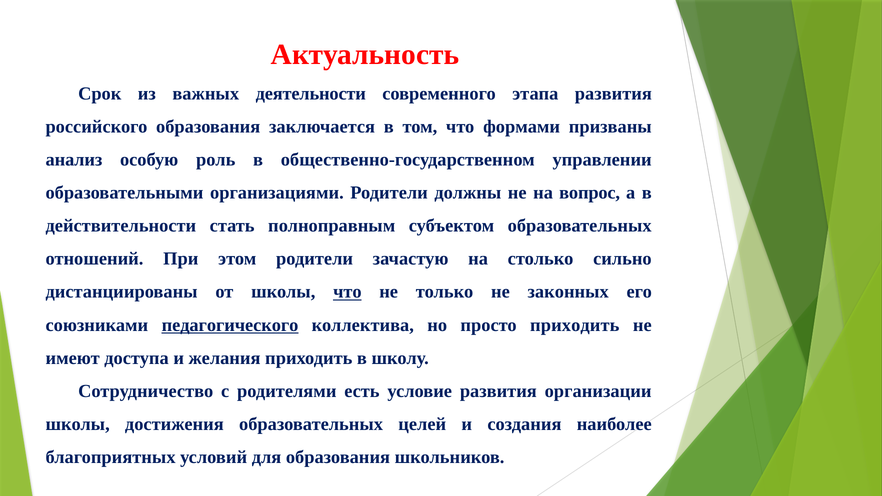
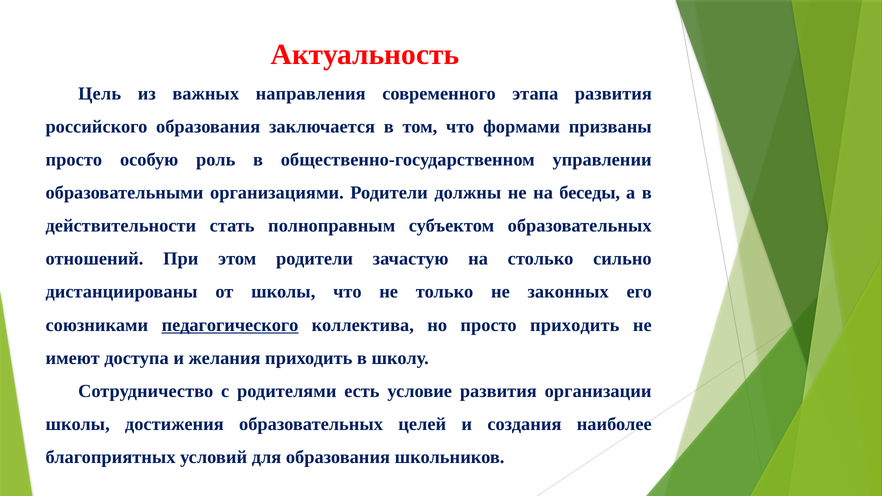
Срок: Срок -> Цель (100, 94)
деятельности: деятельности -> направления (311, 94)
анализ: анализ -> просто (74, 160)
вопрос: вопрос -> беседы (590, 193)
что underline: present -> none (347, 292)
